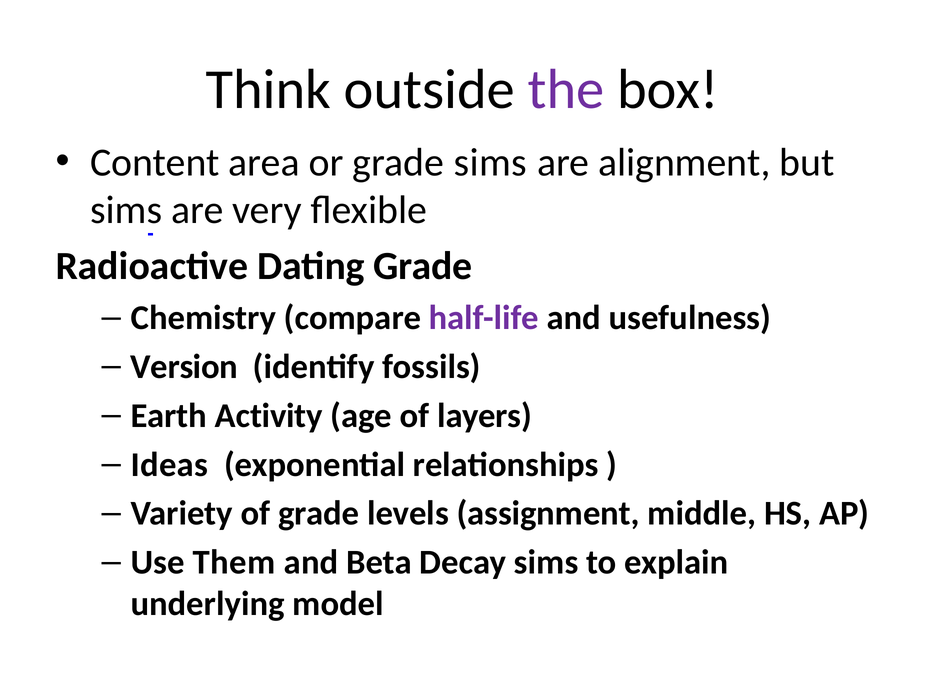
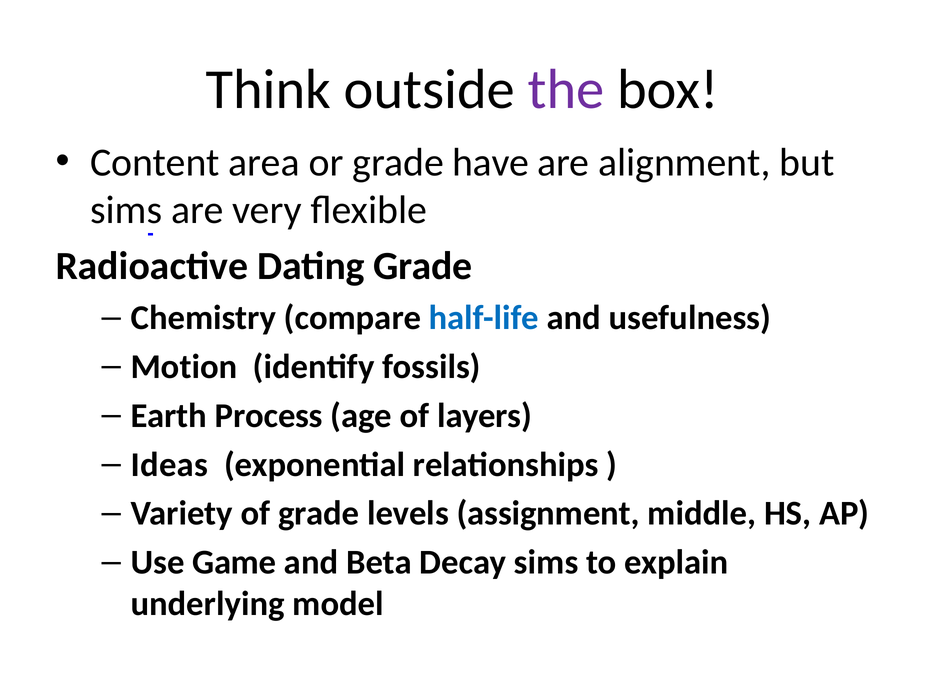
grade sims: sims -> have (491, 162)
half-life colour: purple -> blue (484, 318)
Version: Version -> Motion (184, 367)
Activity: Activity -> Process (269, 416)
Them: Them -> Game (234, 562)
